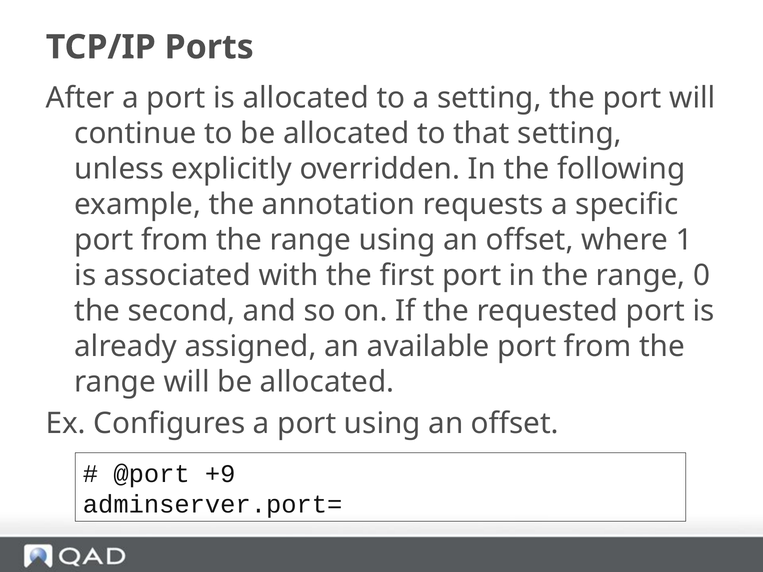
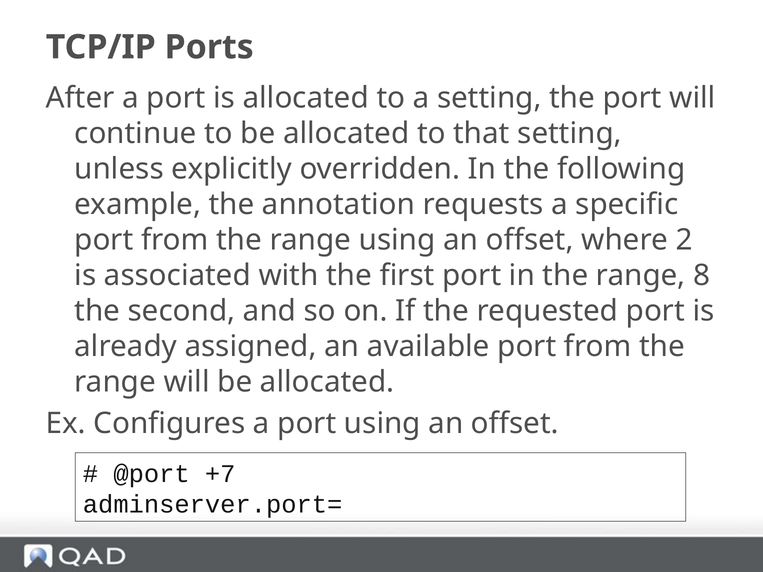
1: 1 -> 2 (684, 240)
0: 0 -> 8 (702, 276)
+9: +9 -> +7 (220, 474)
